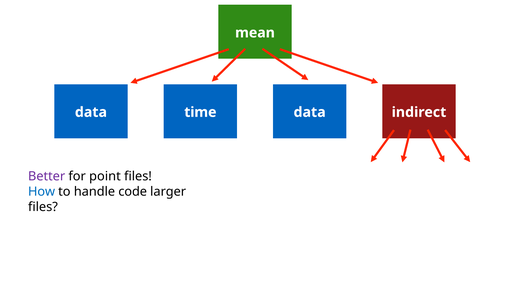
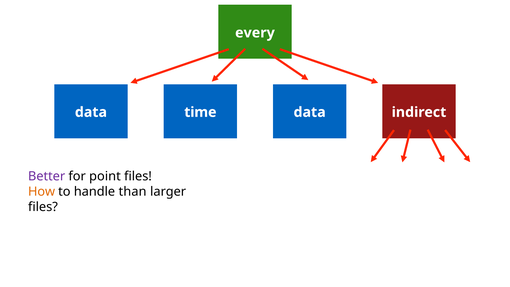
mean: mean -> every (255, 33)
How colour: blue -> orange (42, 192)
code: code -> than (133, 192)
